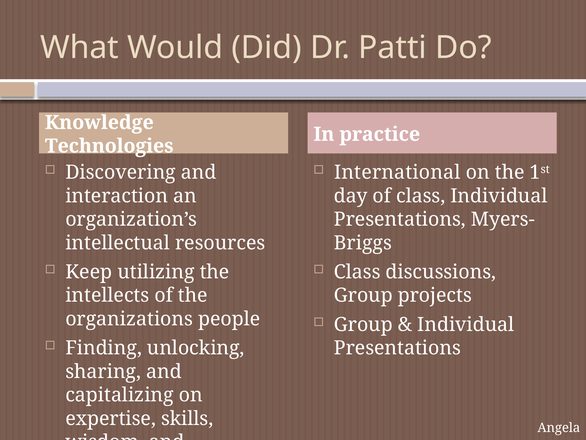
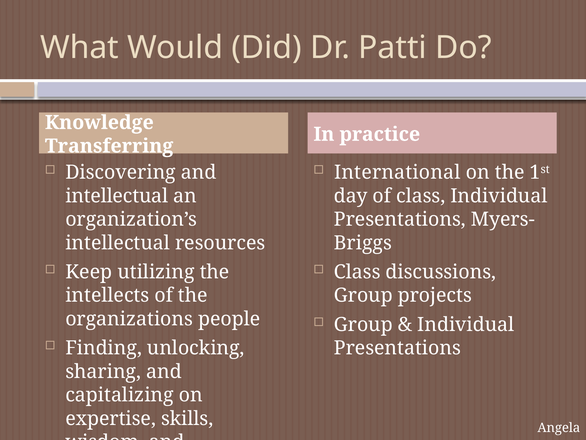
Technologies: Technologies -> Transferring (109, 146)
interaction: interaction -> intellectual (117, 196)
